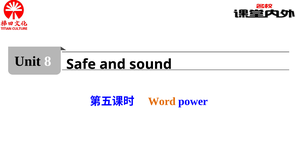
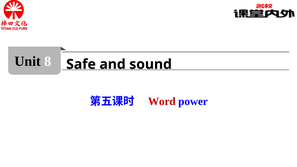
Word colour: orange -> red (162, 102)
